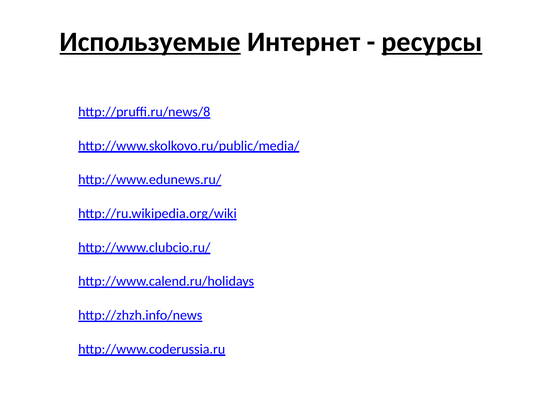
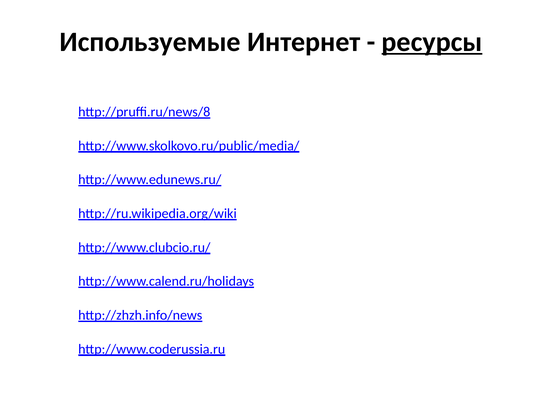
Используемые underline: present -> none (150, 42)
